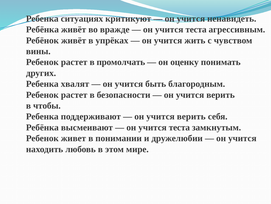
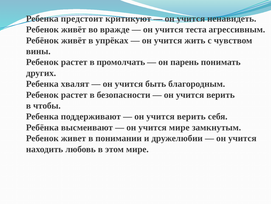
ситуациях: ситуациях -> предстоит (82, 19)
Ребёнка: Ребёнка -> Ребенок (42, 29)
оценку: оценку -> парень (185, 62)
теста: теста -> мире (179, 127)
